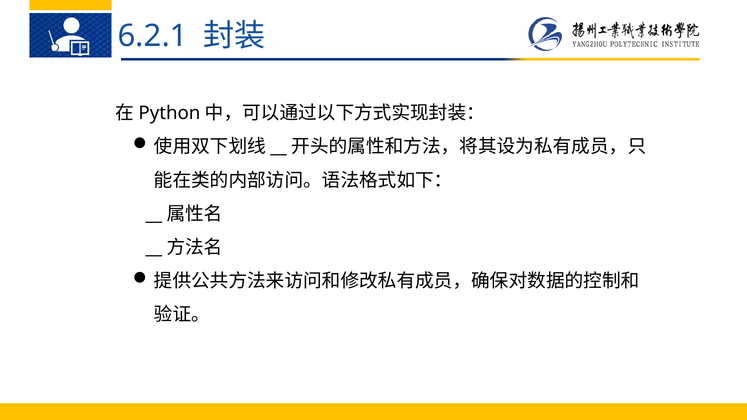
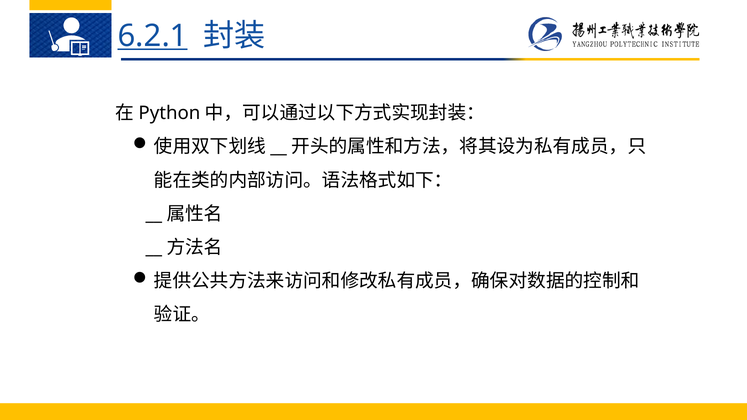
6.2.1 underline: none -> present (153, 36)
